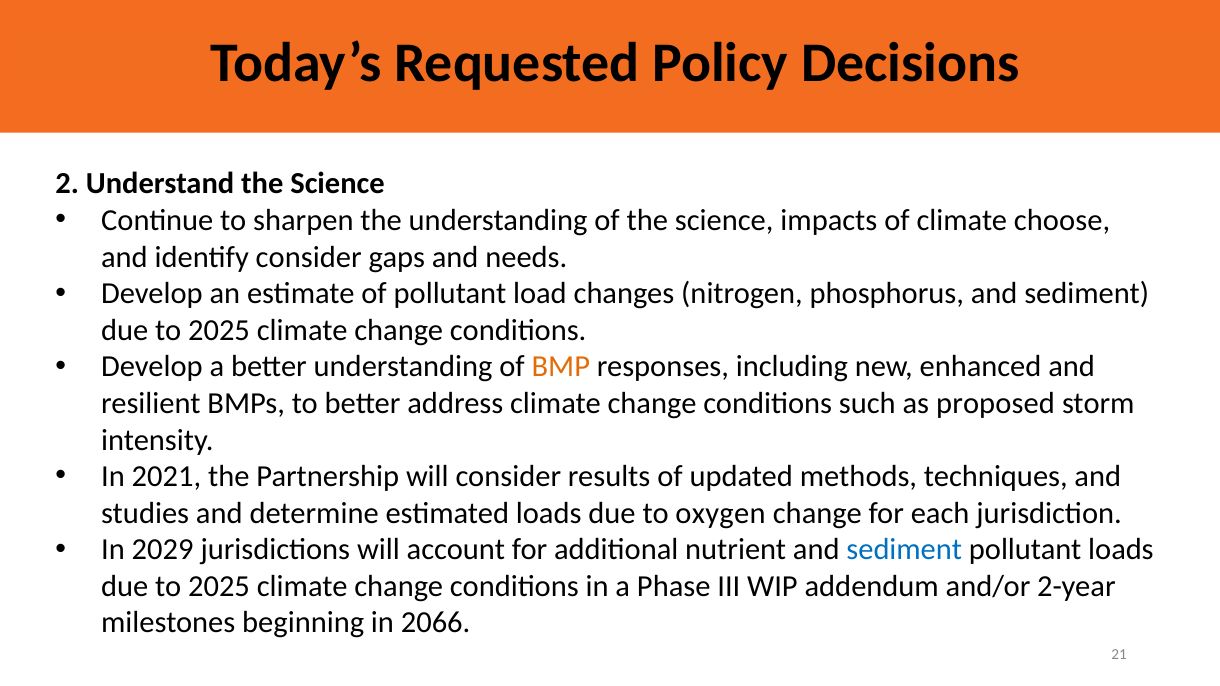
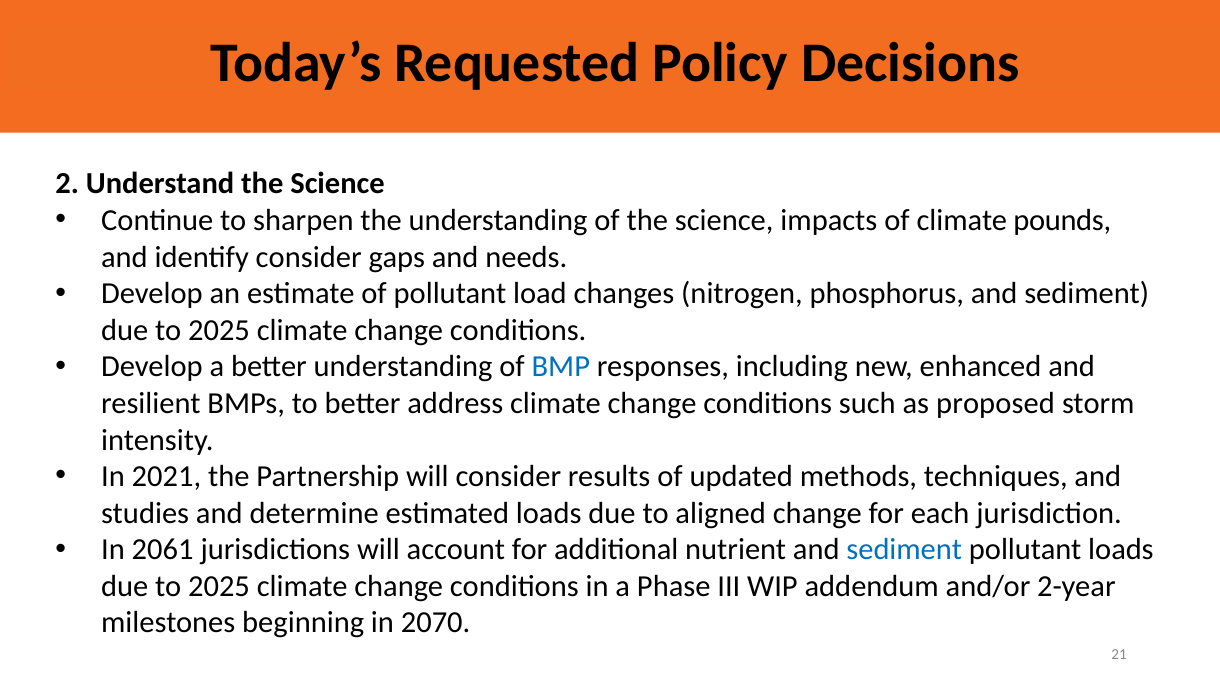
choose: choose -> pounds (1062, 221)
BMP colour: orange -> blue (561, 367)
oxygen: oxygen -> aligned (721, 513)
2029: 2029 -> 2061 (163, 550)
2066: 2066 -> 2070 (436, 623)
